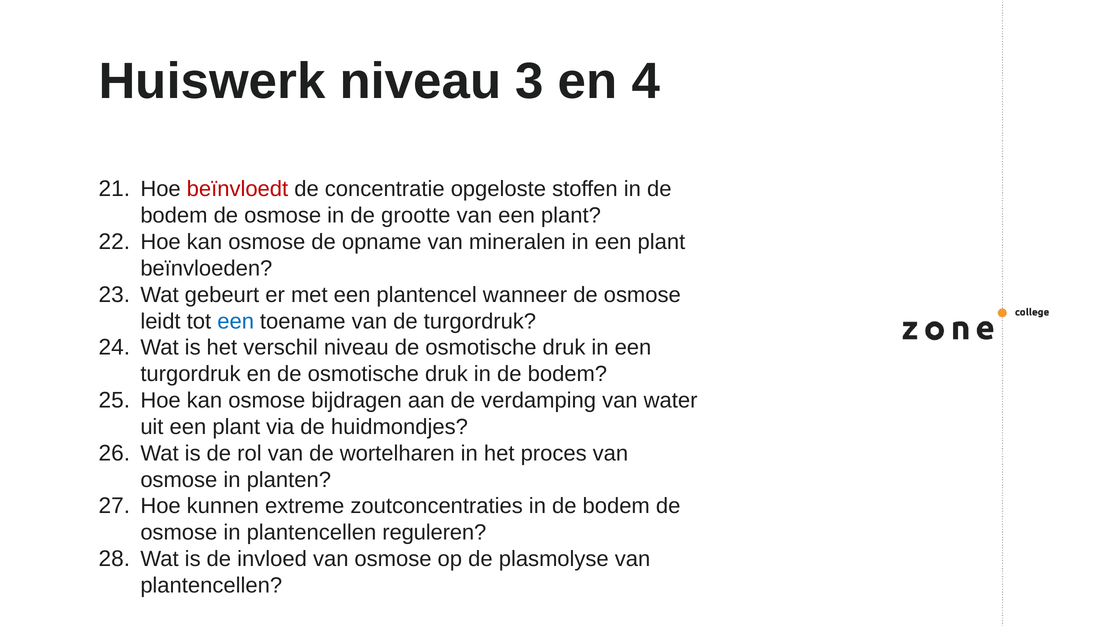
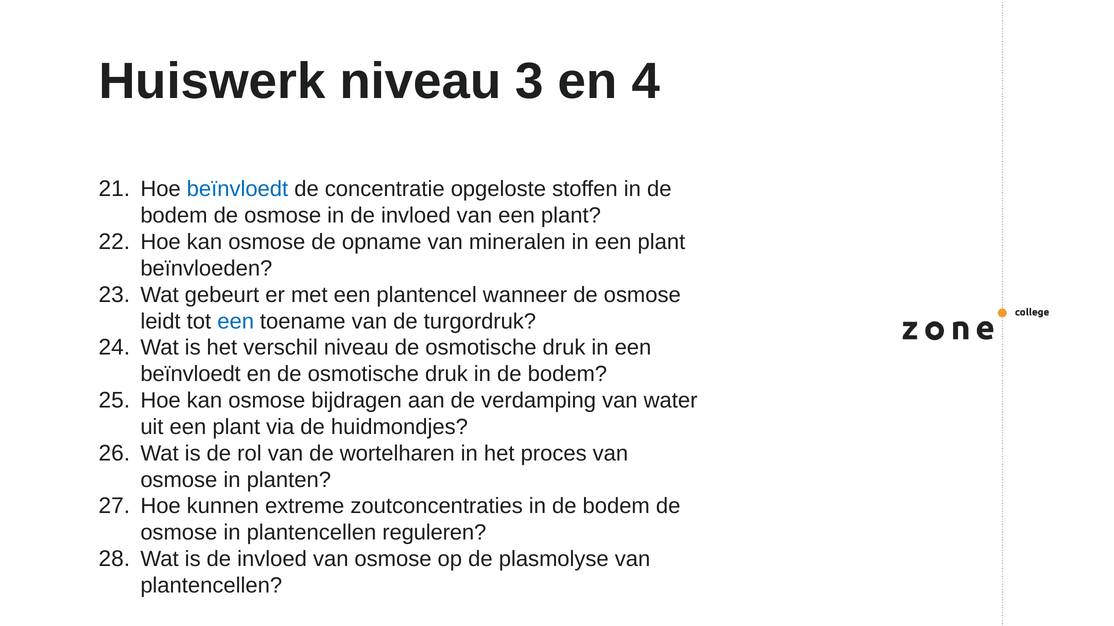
beïnvloedt colour: red -> blue (237, 189)
in de grootte: grootte -> invloed (416, 216)
turgordruk: turgordruk -> beïnvloedt (191, 374)
